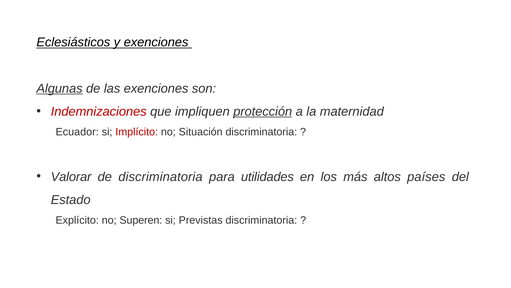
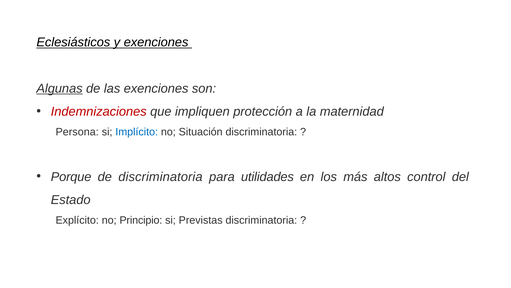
protección underline: present -> none (263, 111)
Ecuador: Ecuador -> Persona (77, 132)
Implícito colour: red -> blue (137, 132)
Valorar: Valorar -> Porque (71, 176)
países: países -> control (426, 176)
Superen: Superen -> Principio (141, 220)
